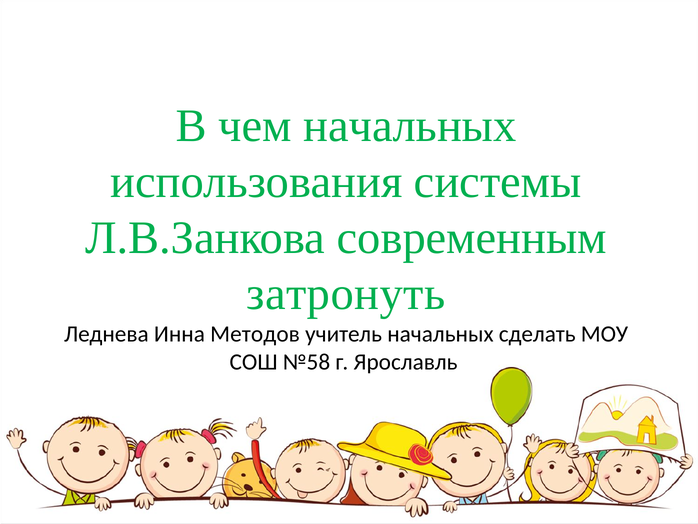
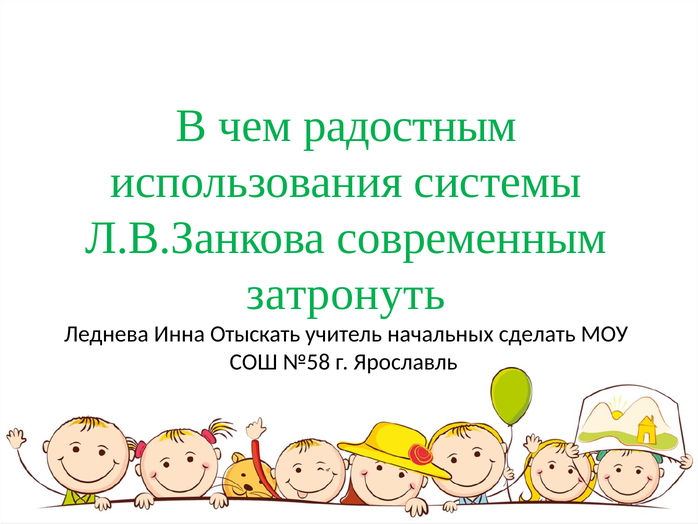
чем начальных: начальных -> радостным (410, 126)
Методов: Методов -> Отыскать (255, 334)
